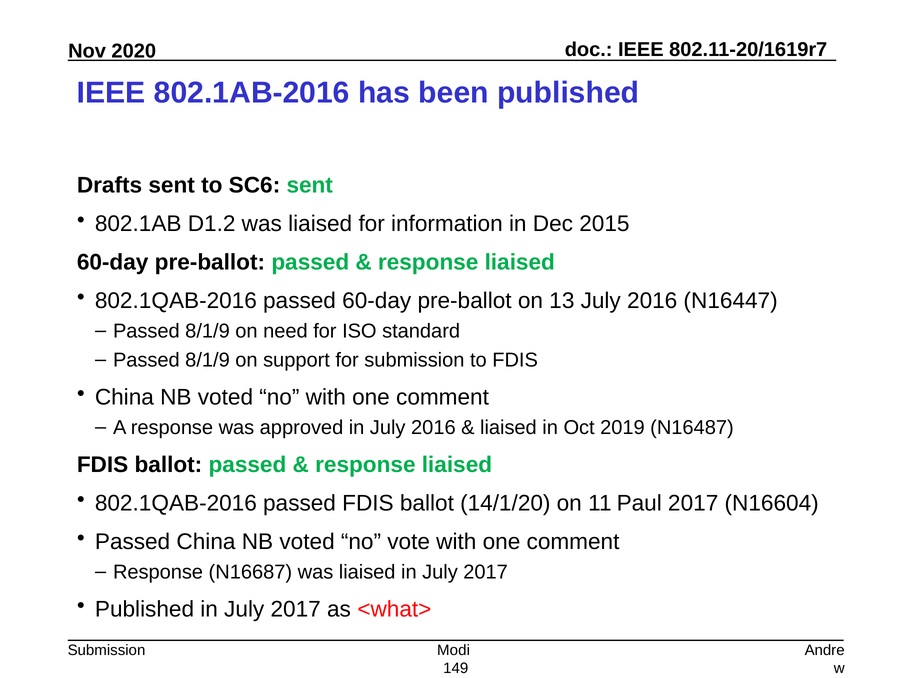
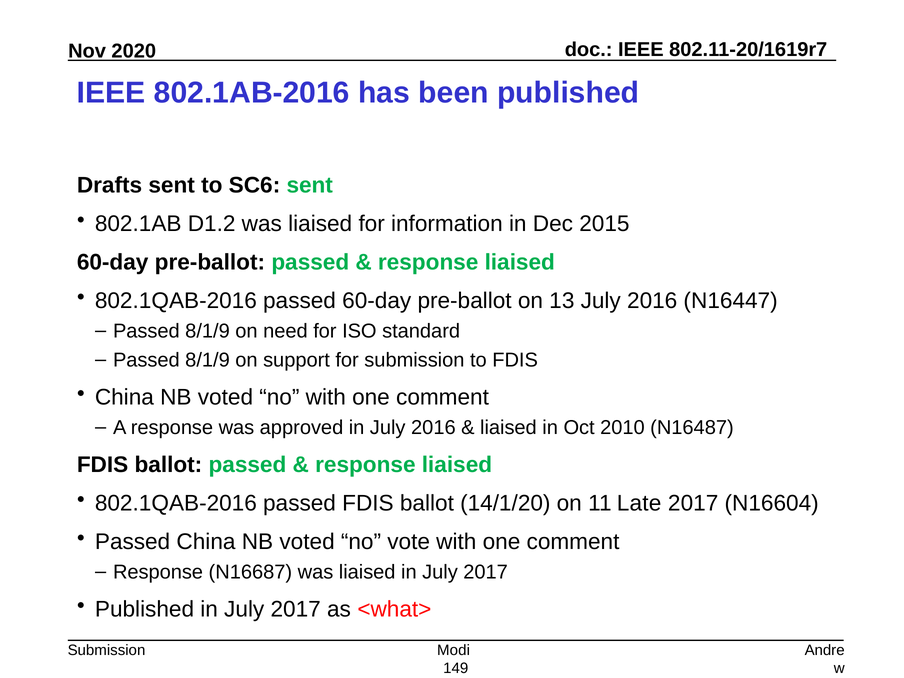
2019: 2019 -> 2010 (622, 428)
Paul: Paul -> Late (639, 503)
